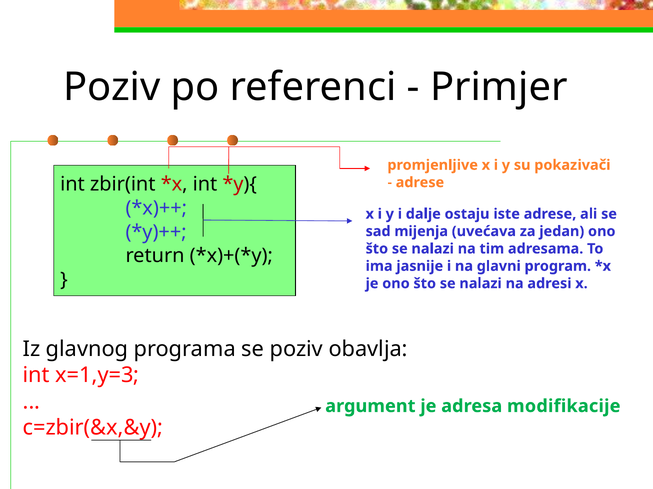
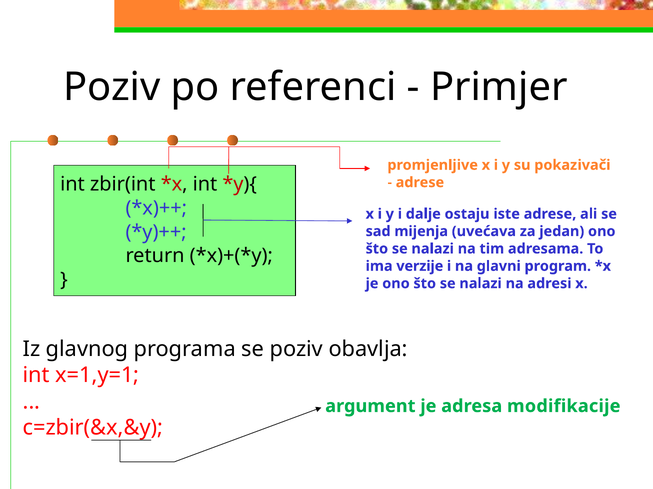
jasnije: jasnije -> verzije (420, 266)
x=1,y=3: x=1,y=3 -> x=1,y=1 (97, 376)
